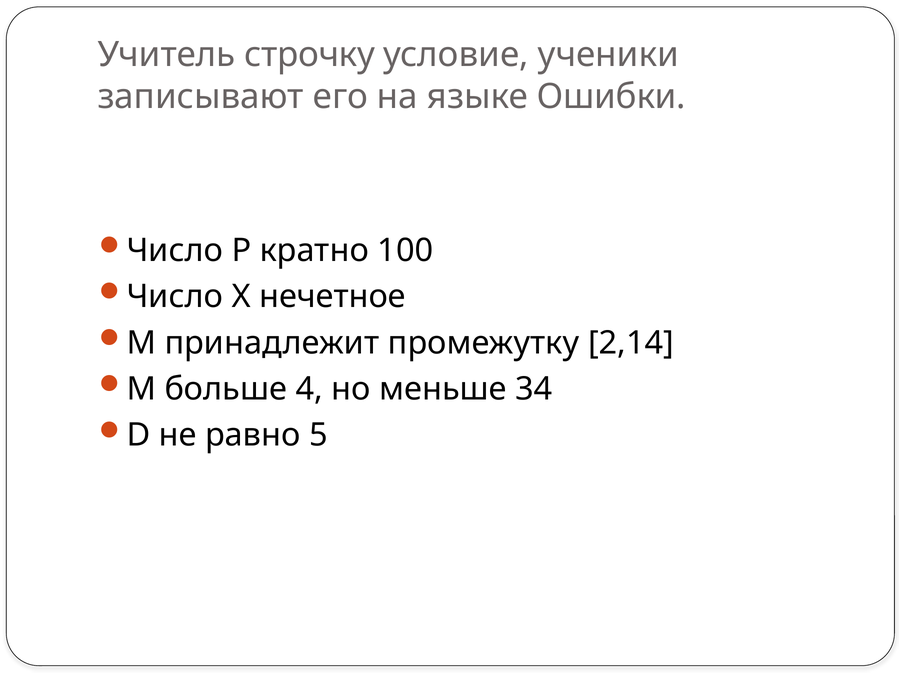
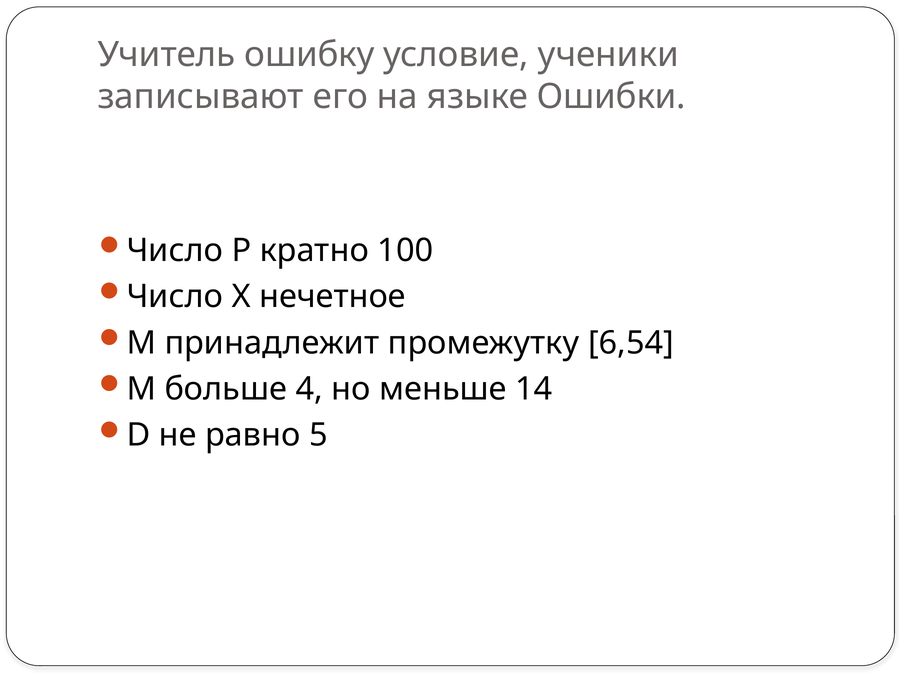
строчку: строчку -> ошибку (310, 55)
2,14: 2,14 -> 6,54 (631, 343)
34: 34 -> 14 (534, 389)
